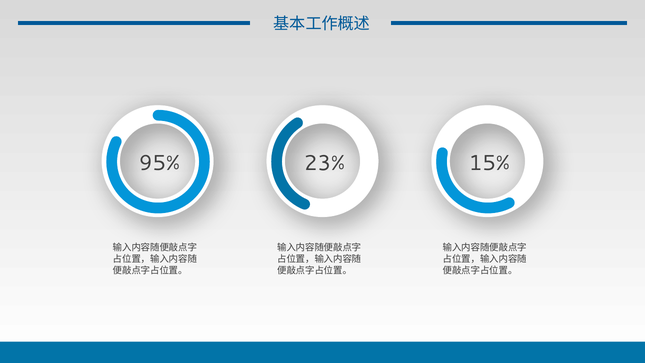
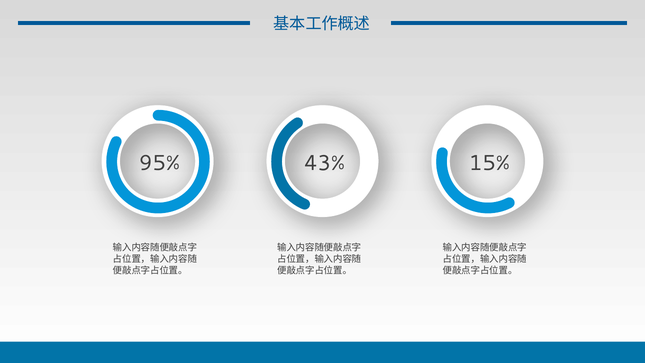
23%: 23% -> 43% (324, 163)
